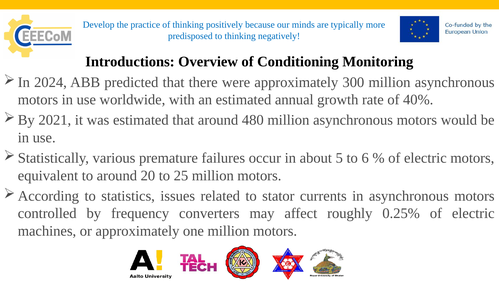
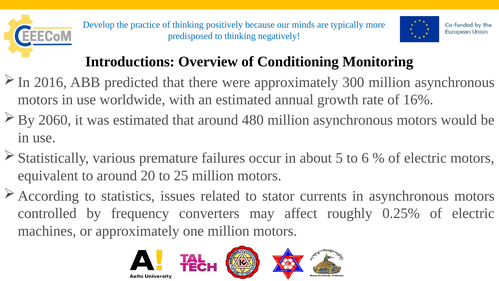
2024: 2024 -> 2016 (50, 82)
40%: 40% -> 16% (418, 100)
2021: 2021 -> 2060 (55, 120)
